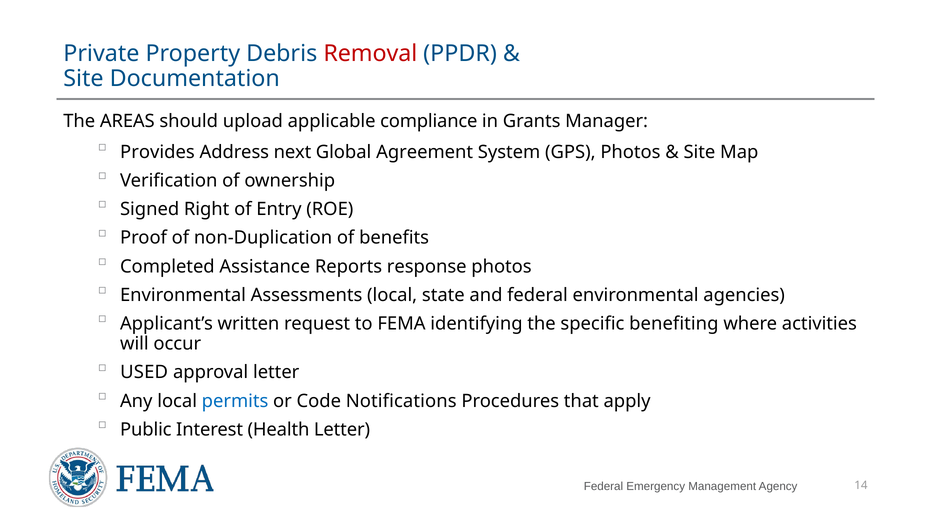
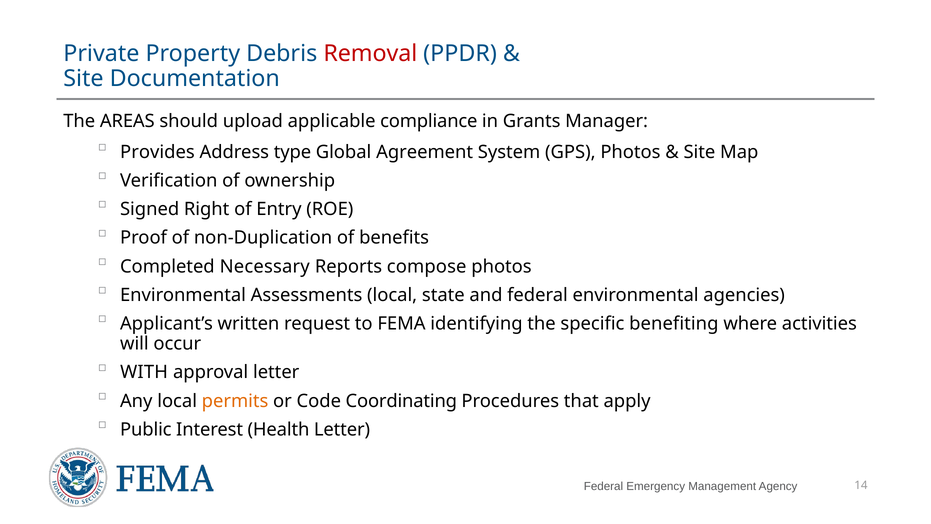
next: next -> type (292, 152)
Assistance: Assistance -> Necessary (265, 266)
response: response -> compose (427, 266)
USED: USED -> WITH (144, 372)
permits colour: blue -> orange (235, 401)
Notifications: Notifications -> Coordinating (401, 401)
